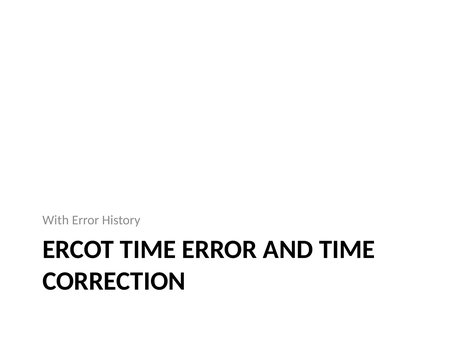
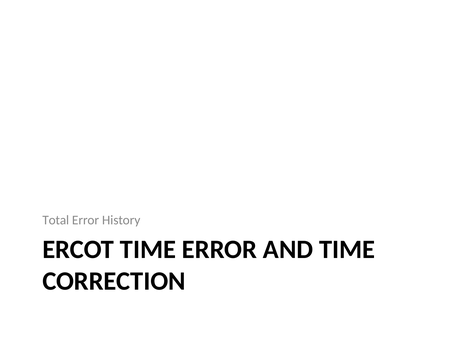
With: With -> Total (56, 220)
